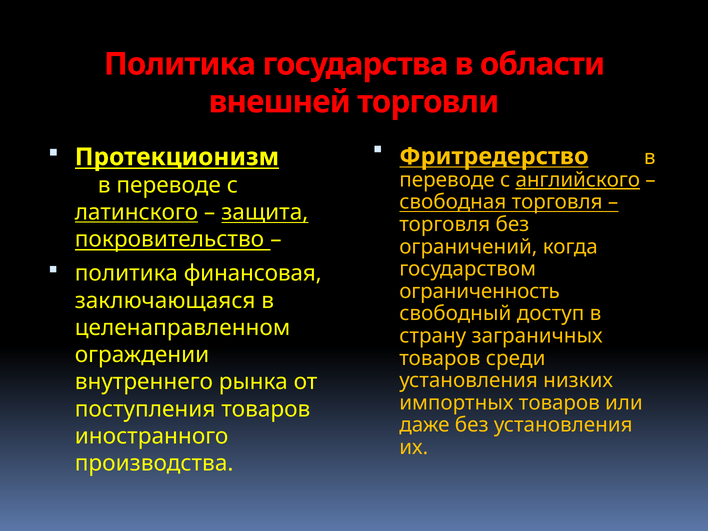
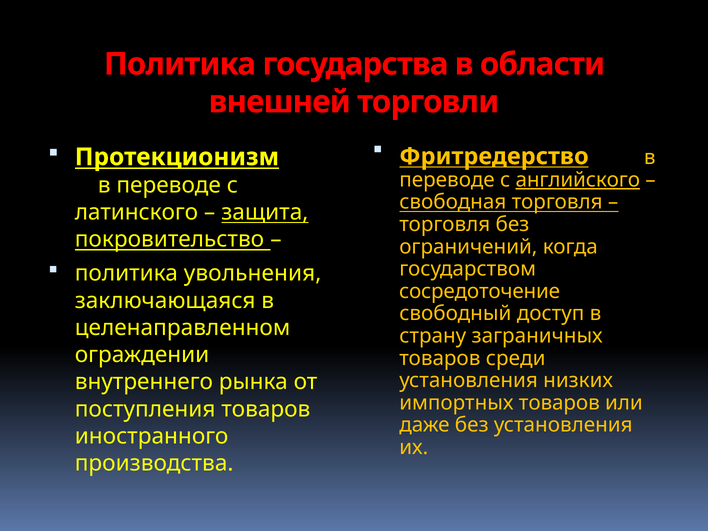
латинского underline: present -> none (136, 212)
финансовая: финансовая -> увольнения (253, 273)
ограниченность: ограниченность -> сосредоточение (480, 291)
